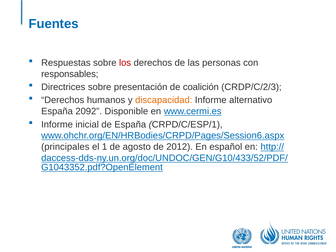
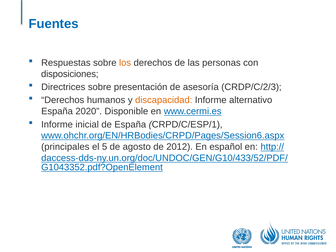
los colour: red -> orange (125, 63)
responsables: responsables -> disposiciones (70, 74)
coalición: coalición -> asesoría (201, 87)
2092: 2092 -> 2020 (89, 111)
1: 1 -> 5 (105, 147)
